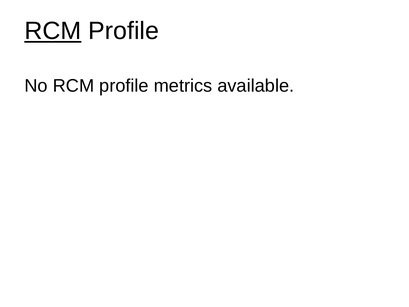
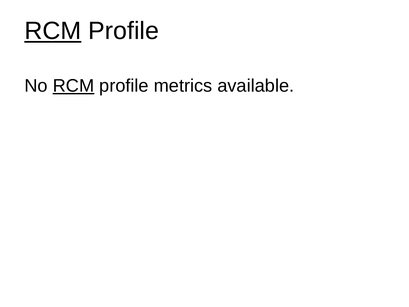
RCM underline: none -> present (73, 86)
